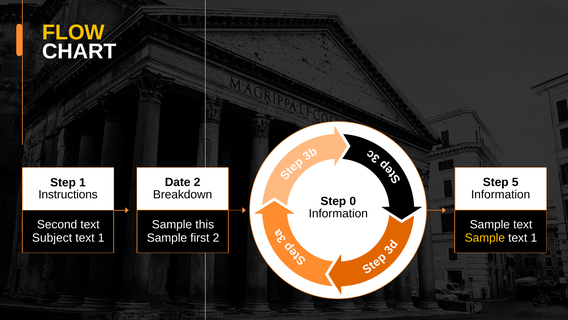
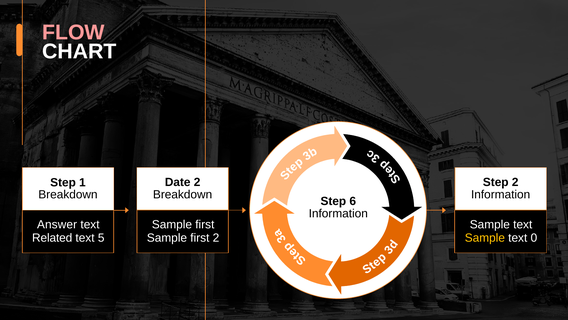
FLOW colour: yellow -> pink (73, 32)
Step 5: 5 -> 2 (515, 182)
Instructions: Instructions -> Breakdown (68, 194)
0: 0 -> 6 (353, 201)
Second: Second -> Answer (57, 224)
this: this -> first (205, 224)
Subject: Subject -> Related (52, 237)
1: 1 -> 5 (101, 237)
1: 1 -> 0 (534, 237)
